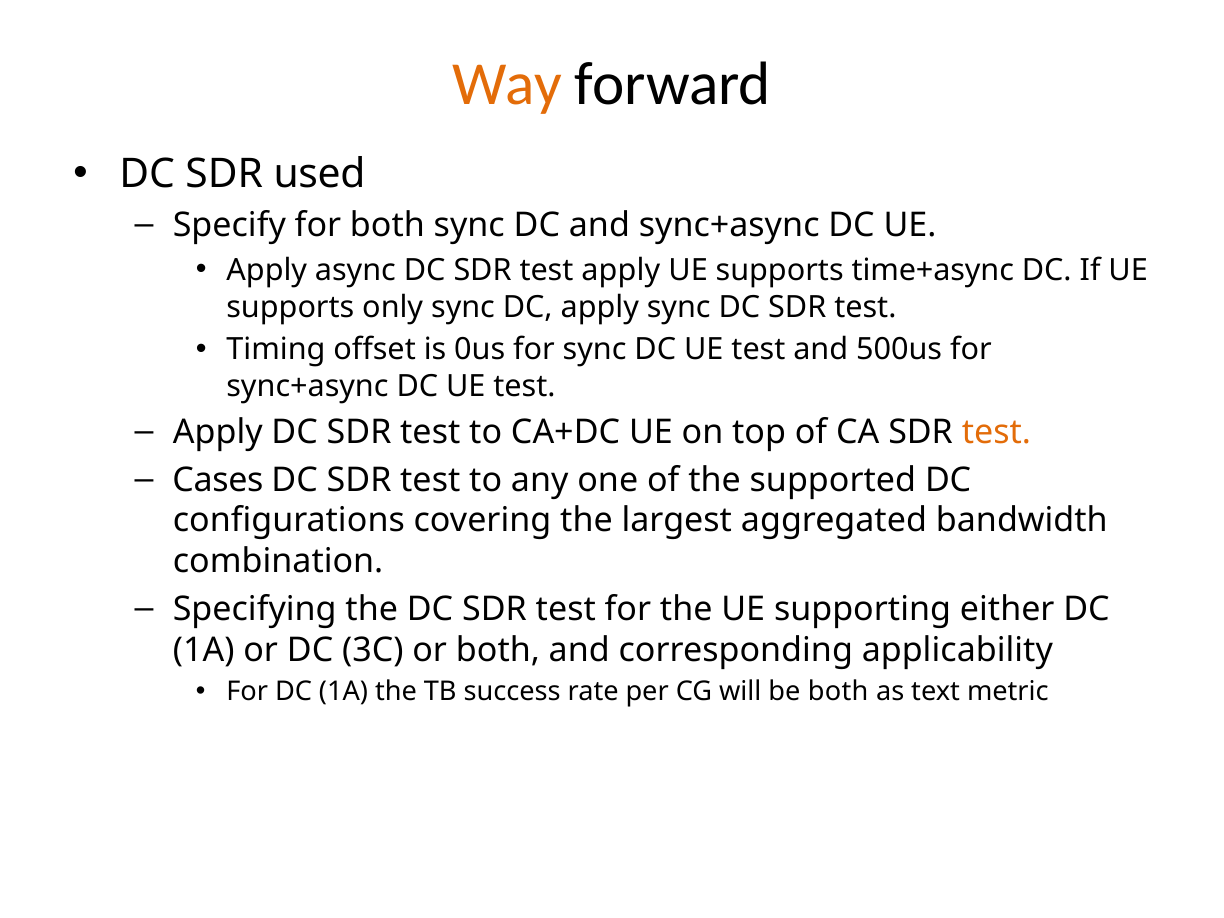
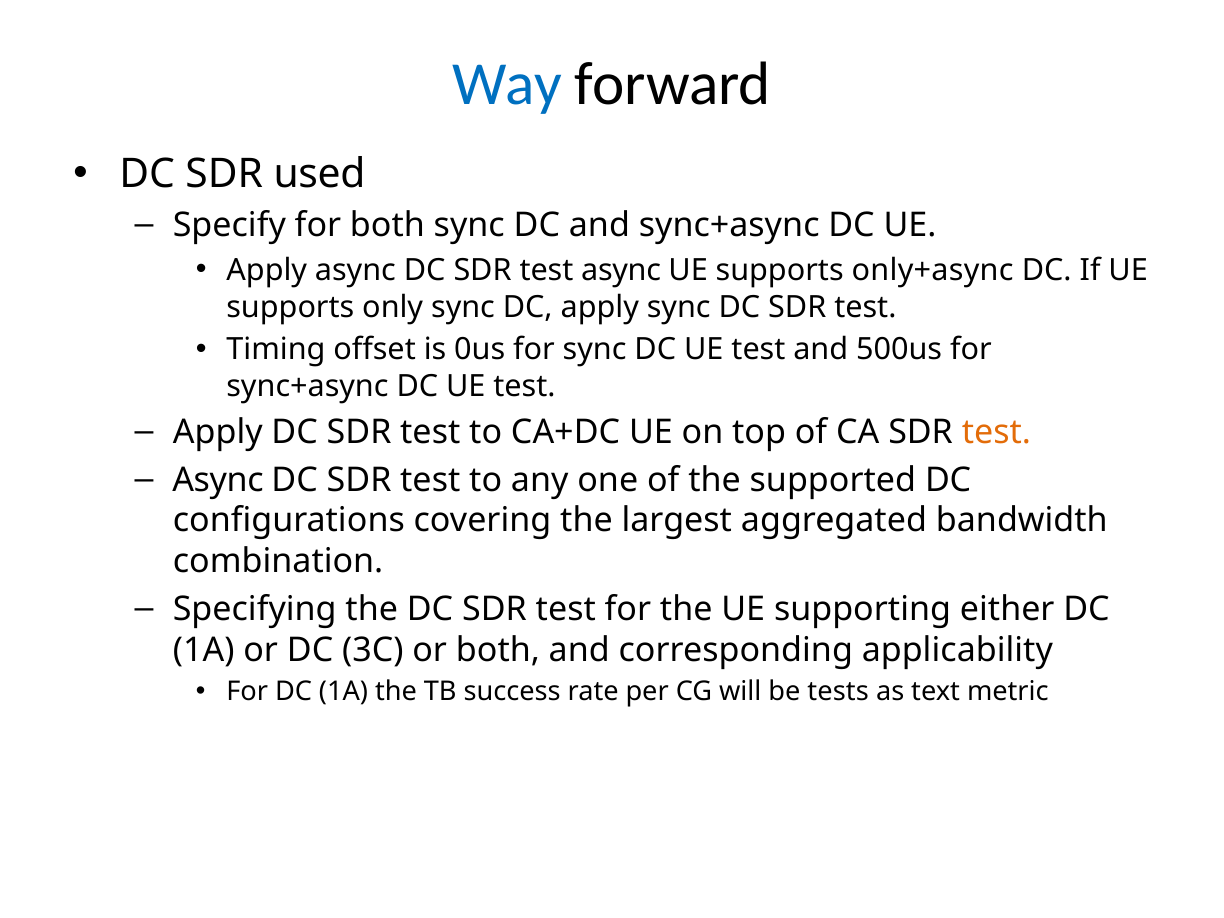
Way colour: orange -> blue (507, 84)
test apply: apply -> async (621, 270)
time+async: time+async -> only+async (933, 270)
Cases: Cases -> Async (218, 480)
be both: both -> tests (838, 692)
